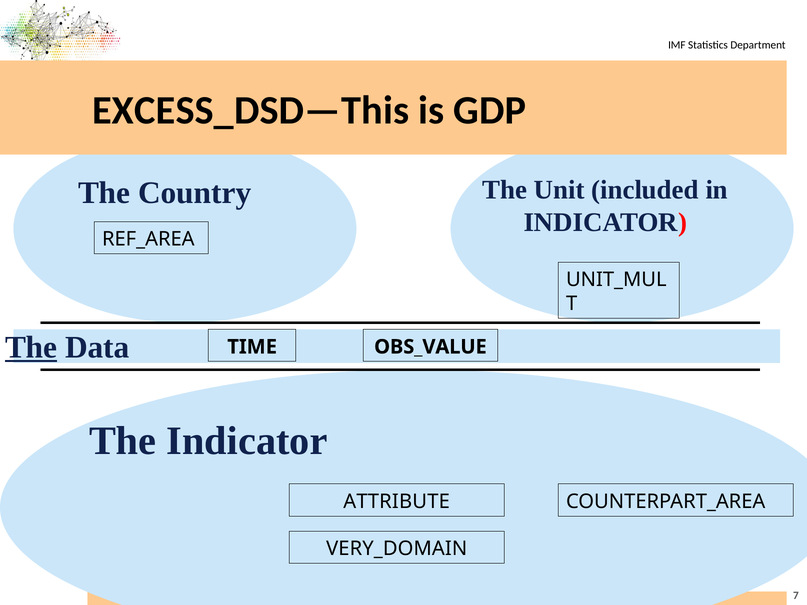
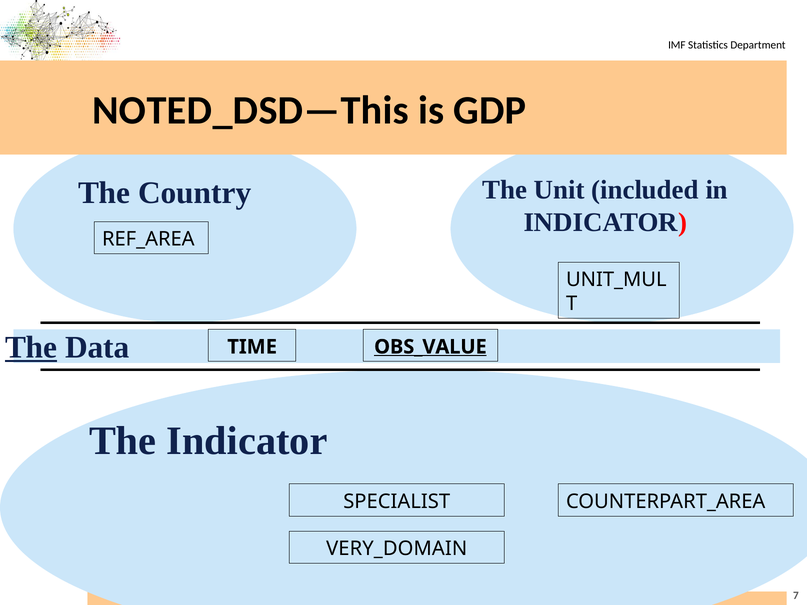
EXCESS_DSD—This: EXCESS_DSD—This -> NOTED_DSD—This (251, 110)
OBS_VALUE underline: none -> present (430, 347)
ATTRIBUTE: ATTRIBUTE -> SPECIALIST (397, 502)
